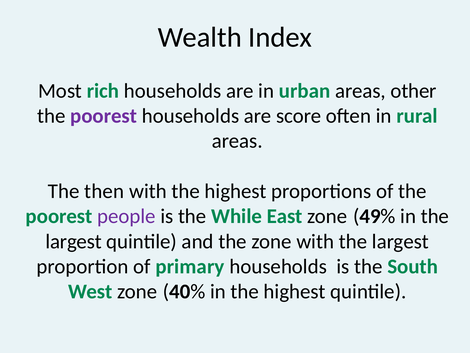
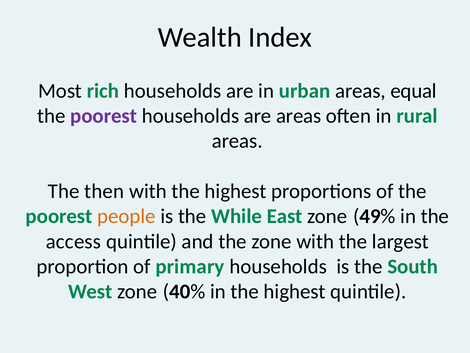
other: other -> equal (414, 91)
are score: score -> areas (299, 116)
people colour: purple -> orange (126, 216)
largest: largest -> access (73, 241)
